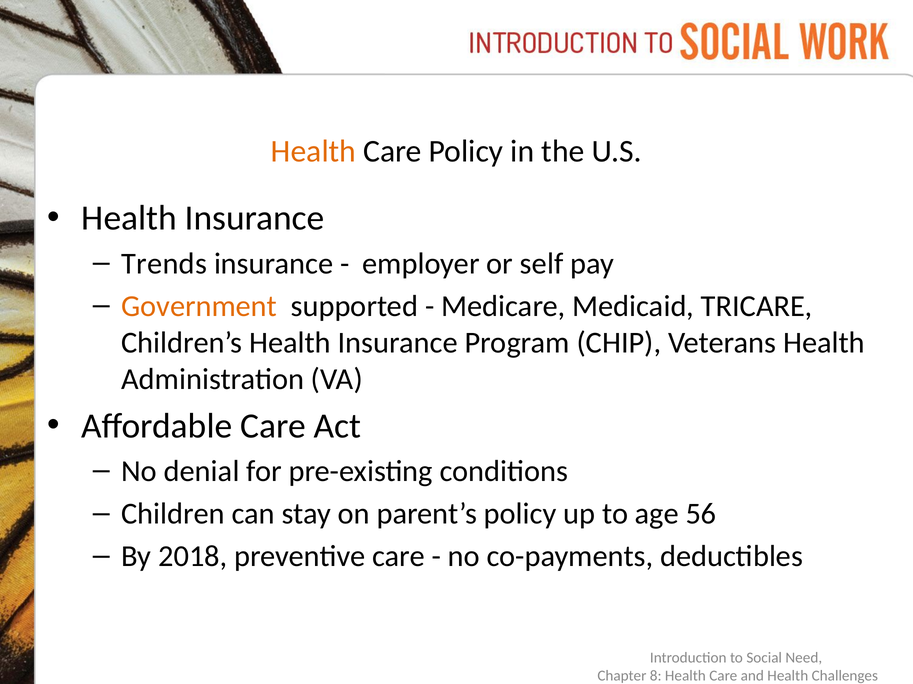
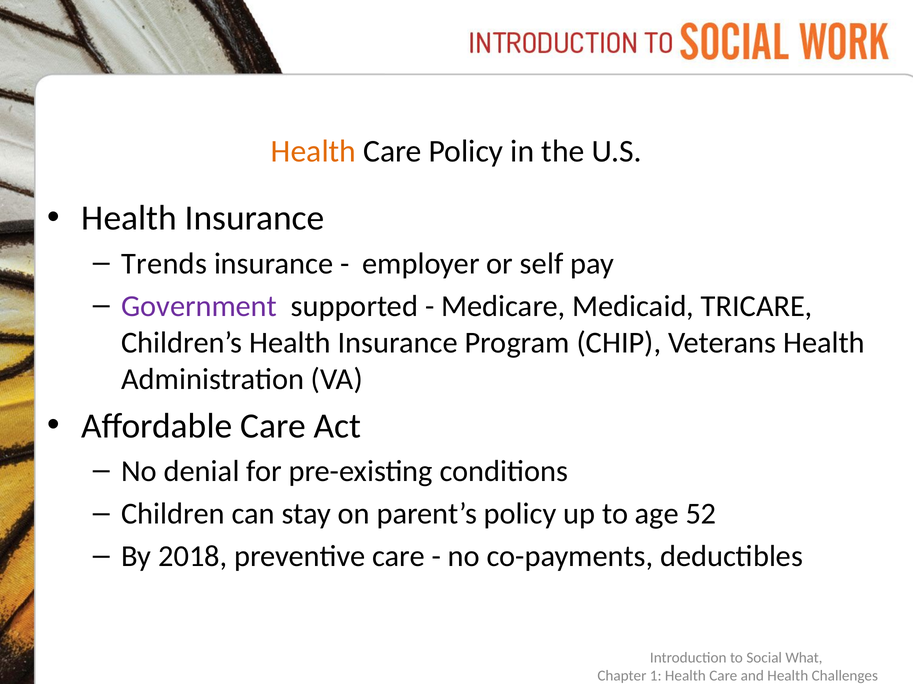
Government colour: orange -> purple (199, 306)
56: 56 -> 52 (701, 514)
Need: Need -> What (804, 658)
8: 8 -> 1 (656, 677)
